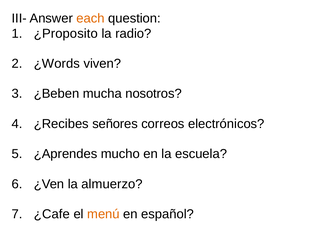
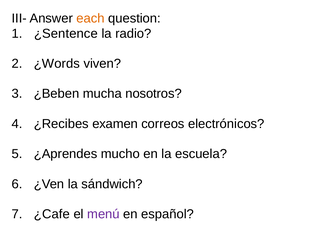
¿Proposito: ¿Proposito -> ¿Sentence (66, 34)
señores: señores -> examen (115, 124)
almuerzo: almuerzo -> sándwich (112, 184)
menú colour: orange -> purple (103, 214)
